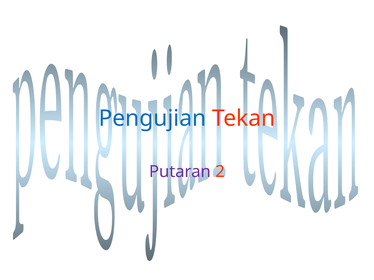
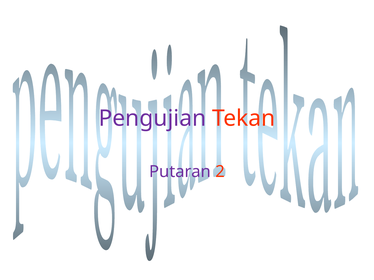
Pengujian colour: blue -> purple (152, 118)
